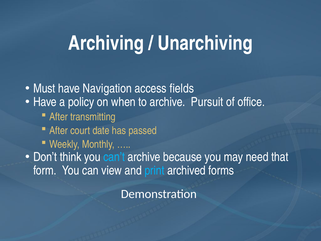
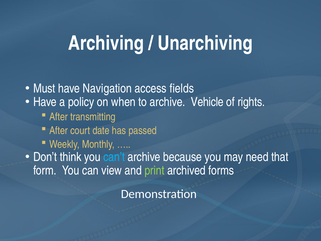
Pursuit: Pursuit -> Vehicle (207, 102)
office: office -> rights (251, 102)
print colour: light blue -> light green (154, 170)
